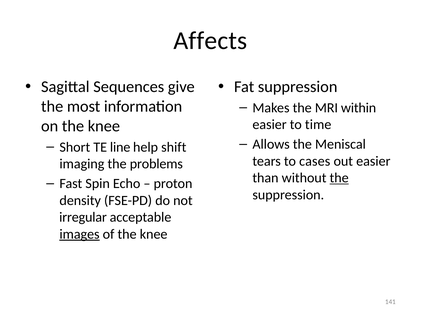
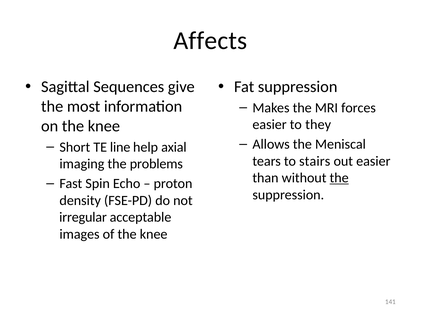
within: within -> forces (359, 108)
time: time -> they (318, 124)
shift: shift -> axial (174, 147)
cases: cases -> stairs (315, 161)
images underline: present -> none (80, 234)
